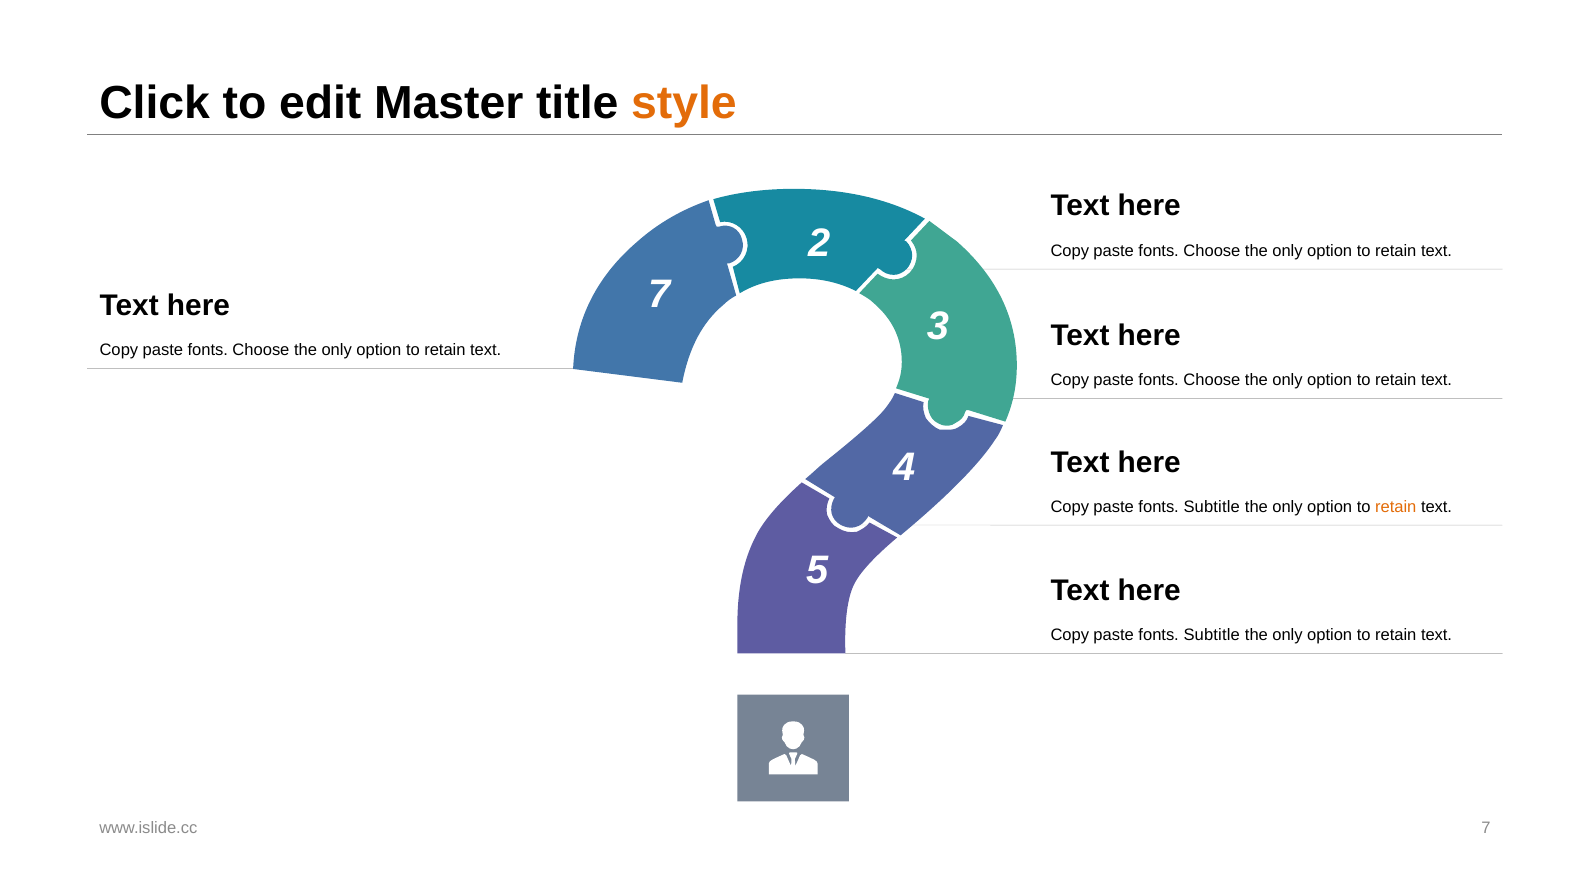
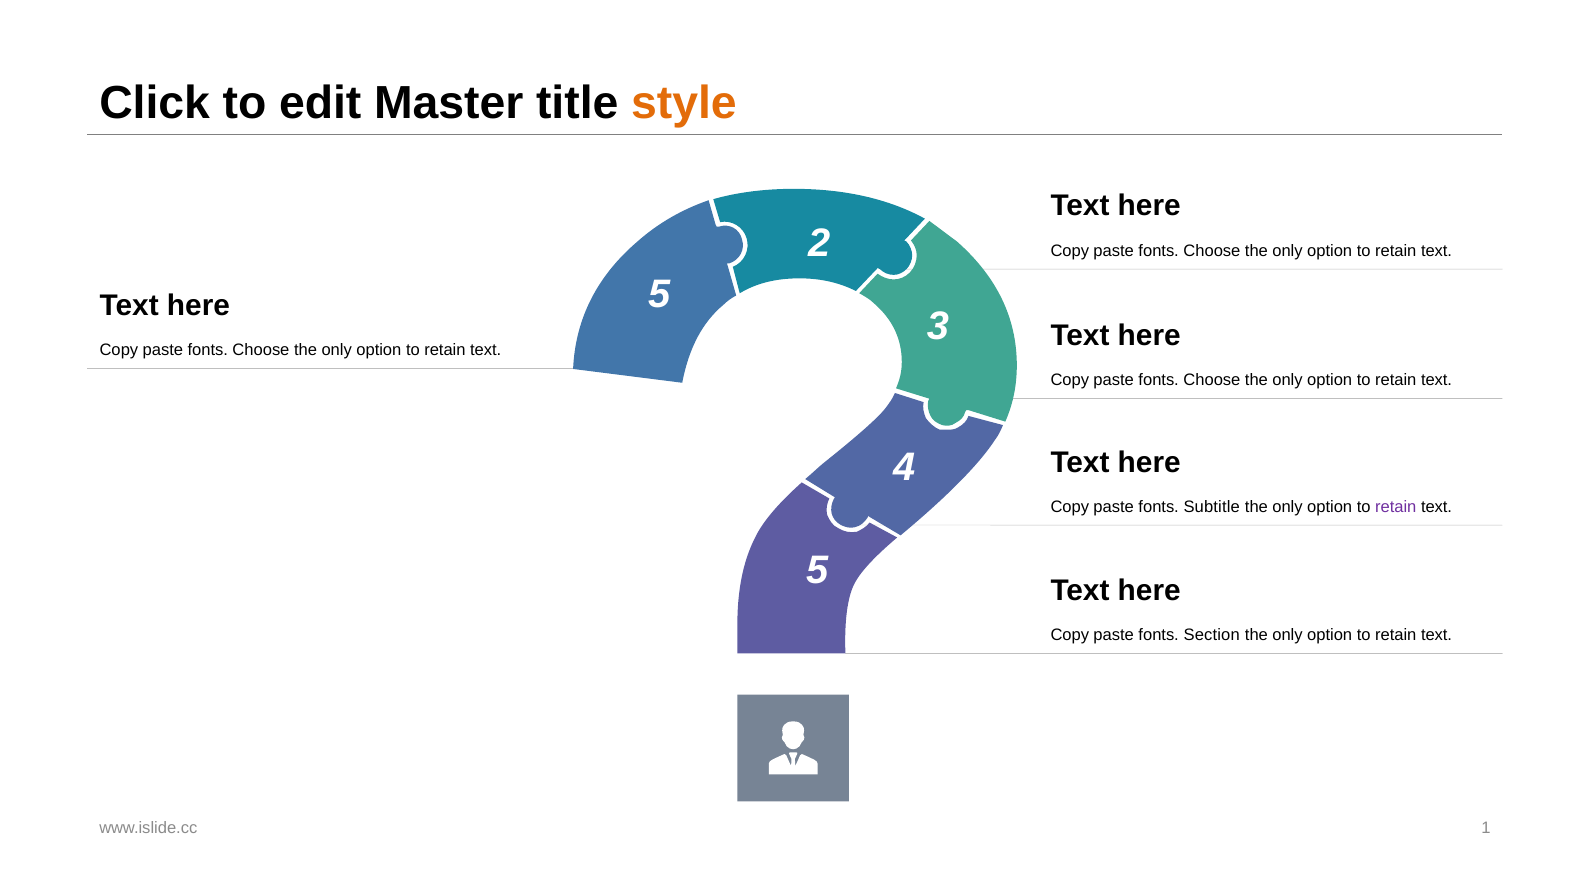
here 7: 7 -> 5 (659, 294)
retain colour: orange -> purple (1396, 507)
Subtitle: Subtitle -> Section (1212, 635)
www.islide.cc 7: 7 -> 1 (1486, 828)
